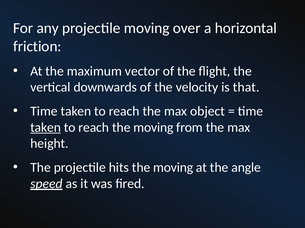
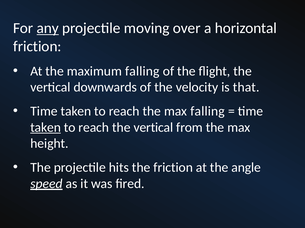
any underline: none -> present (48, 28)
maximum vector: vector -> falling (142, 71)
max object: object -> falling (208, 111)
reach the moving: moving -> vertical (153, 128)
hits the moving: moving -> friction (173, 168)
